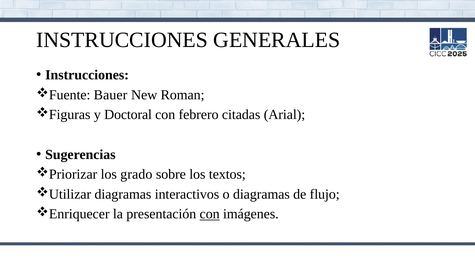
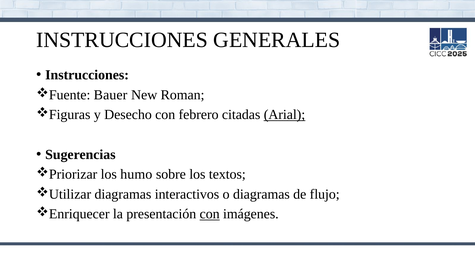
Doctoral: Doctoral -> Desecho (128, 115)
Arial underline: none -> present (284, 115)
grado: grado -> humo (136, 174)
